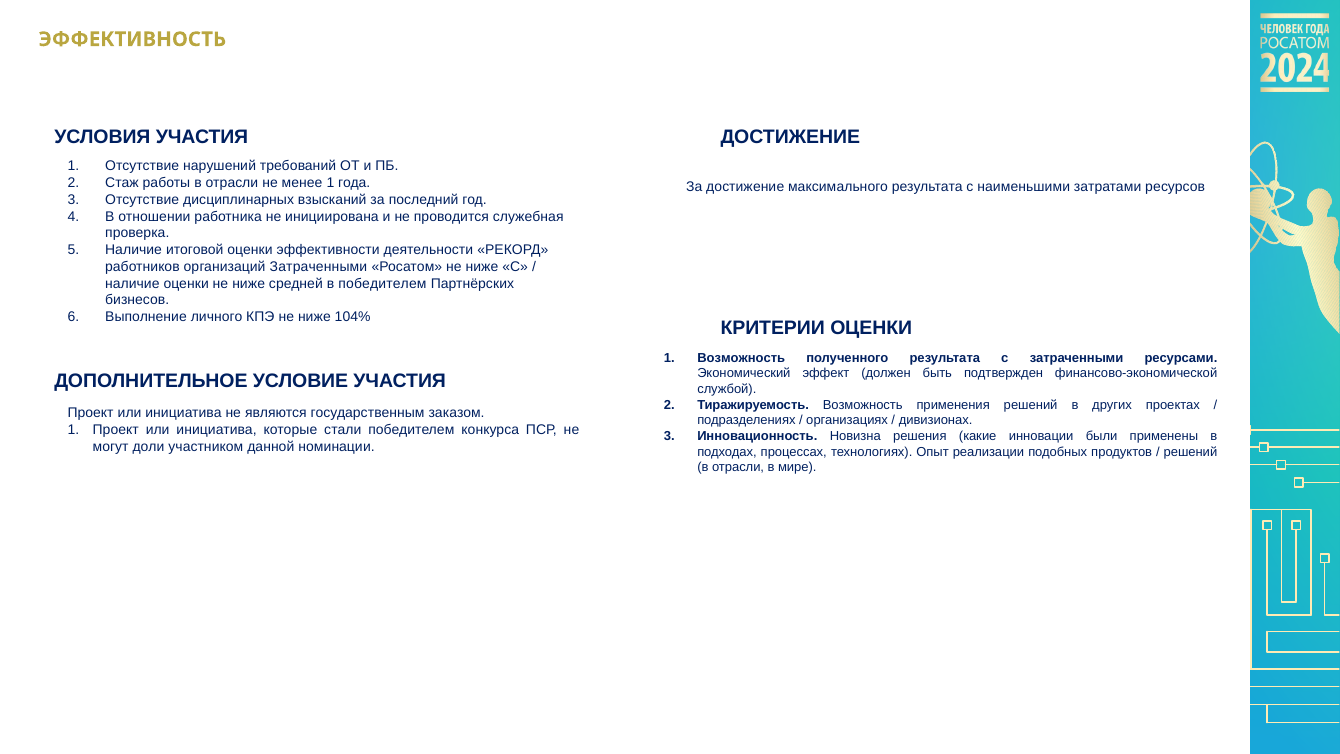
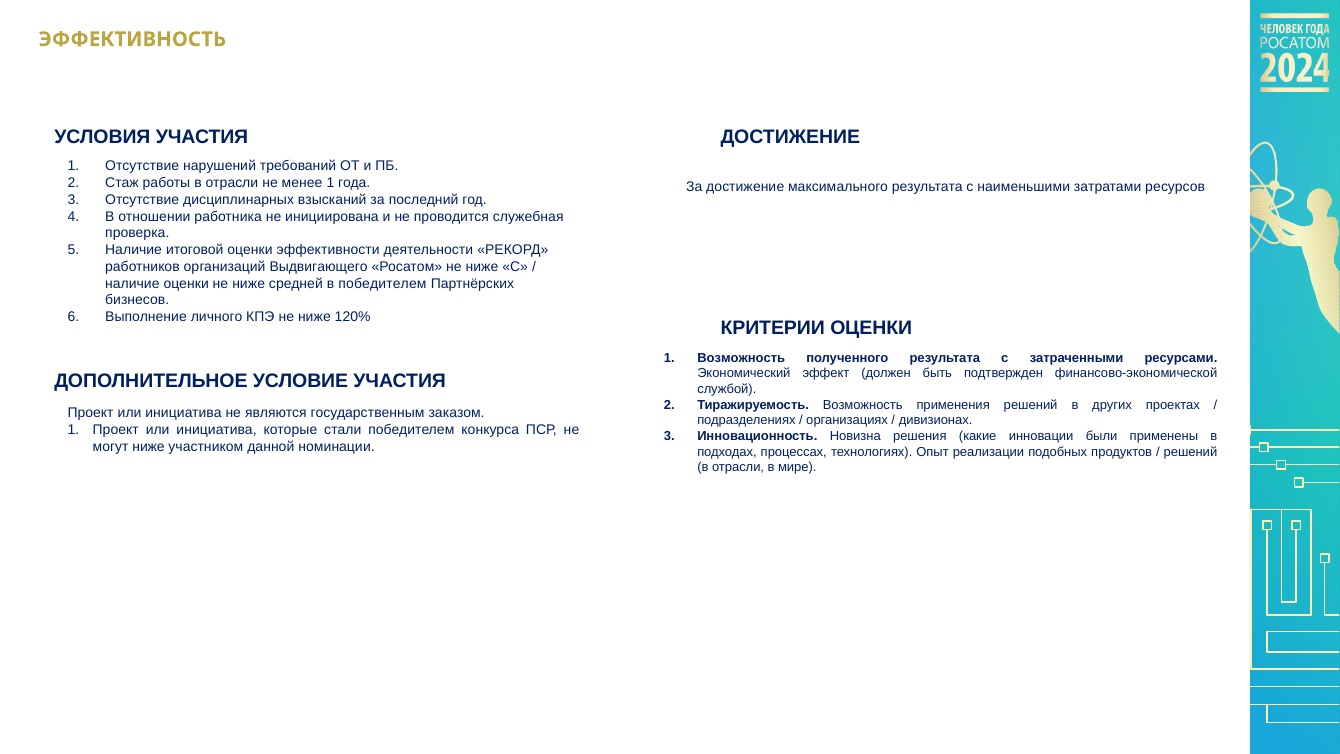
организаций Затраченными: Затраченными -> Выдвигающего (319, 267)
104%: 104% -> 120% (353, 317)
могут доли: доли -> ниже (149, 446)
